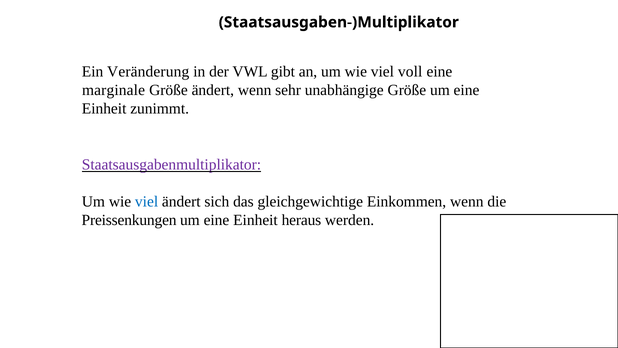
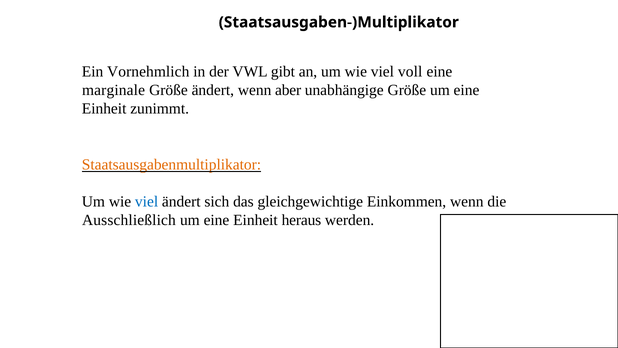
Veränderung: Veränderung -> Vornehmlich (148, 72)
sehr: sehr -> aber (288, 90)
Staatsausgabenmultiplikator colour: purple -> orange (171, 164)
Preissenkungen: Preissenkungen -> Ausschließlich (129, 220)
